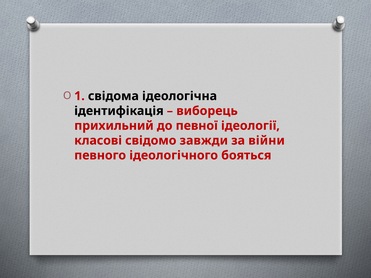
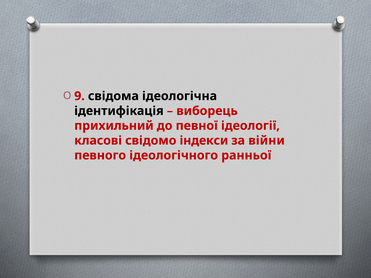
1: 1 -> 9 (79, 96)
завжди: завжди -> індекси (204, 141)
бояться: бояться -> ранньої (246, 155)
